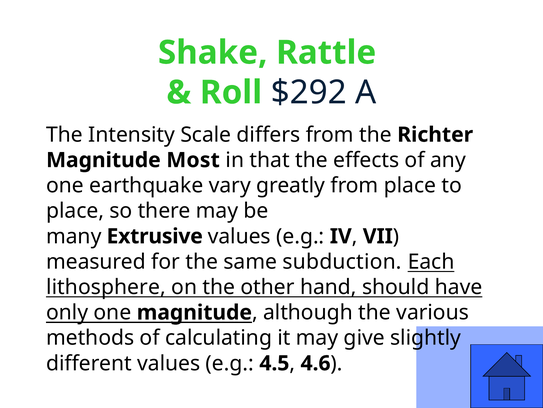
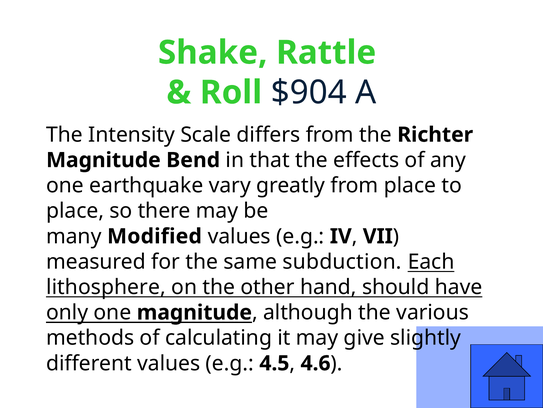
$292: $292 -> $904 (309, 92)
Most: Most -> Bend (193, 160)
Extrusive: Extrusive -> Modified (154, 236)
